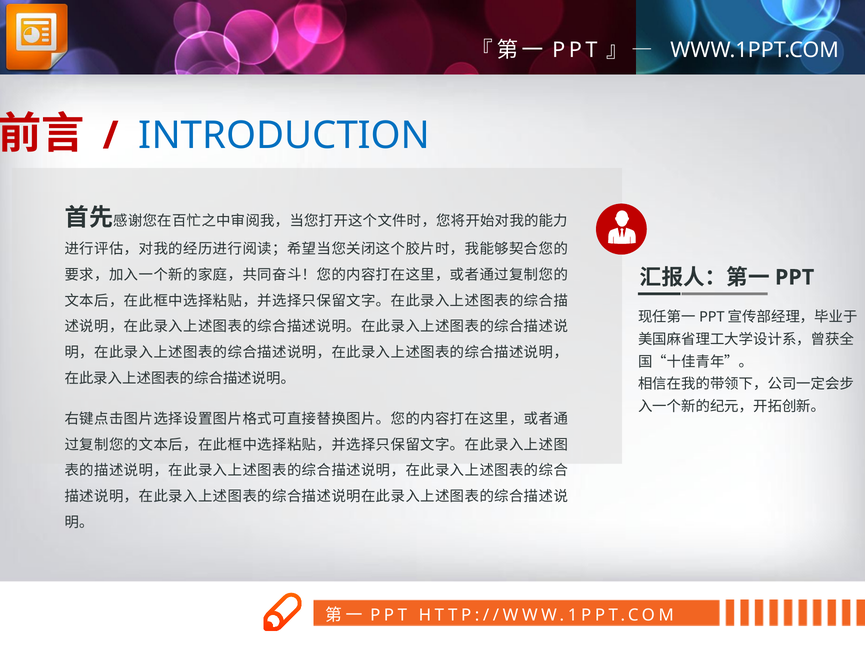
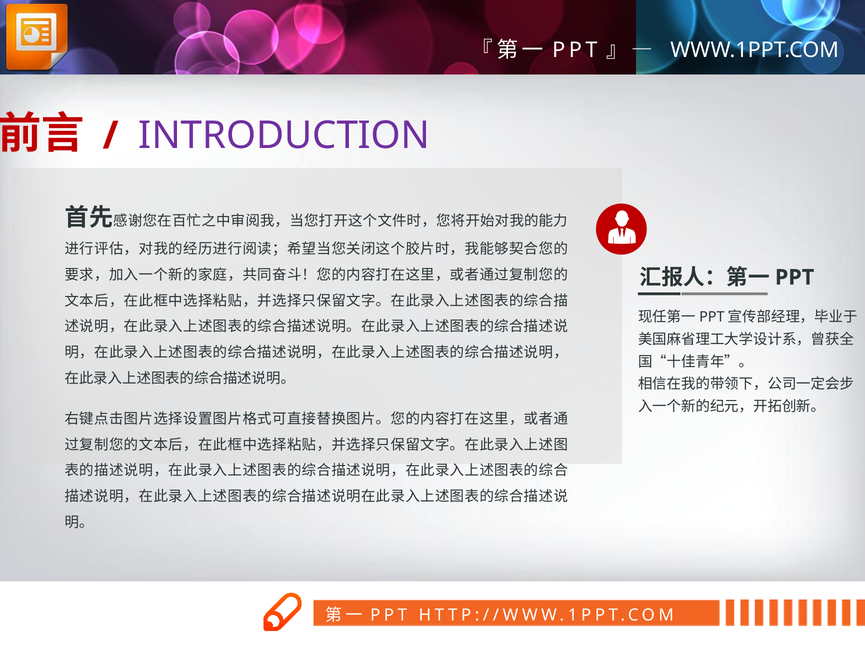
INTRODUCTION colour: blue -> purple (284, 136)
